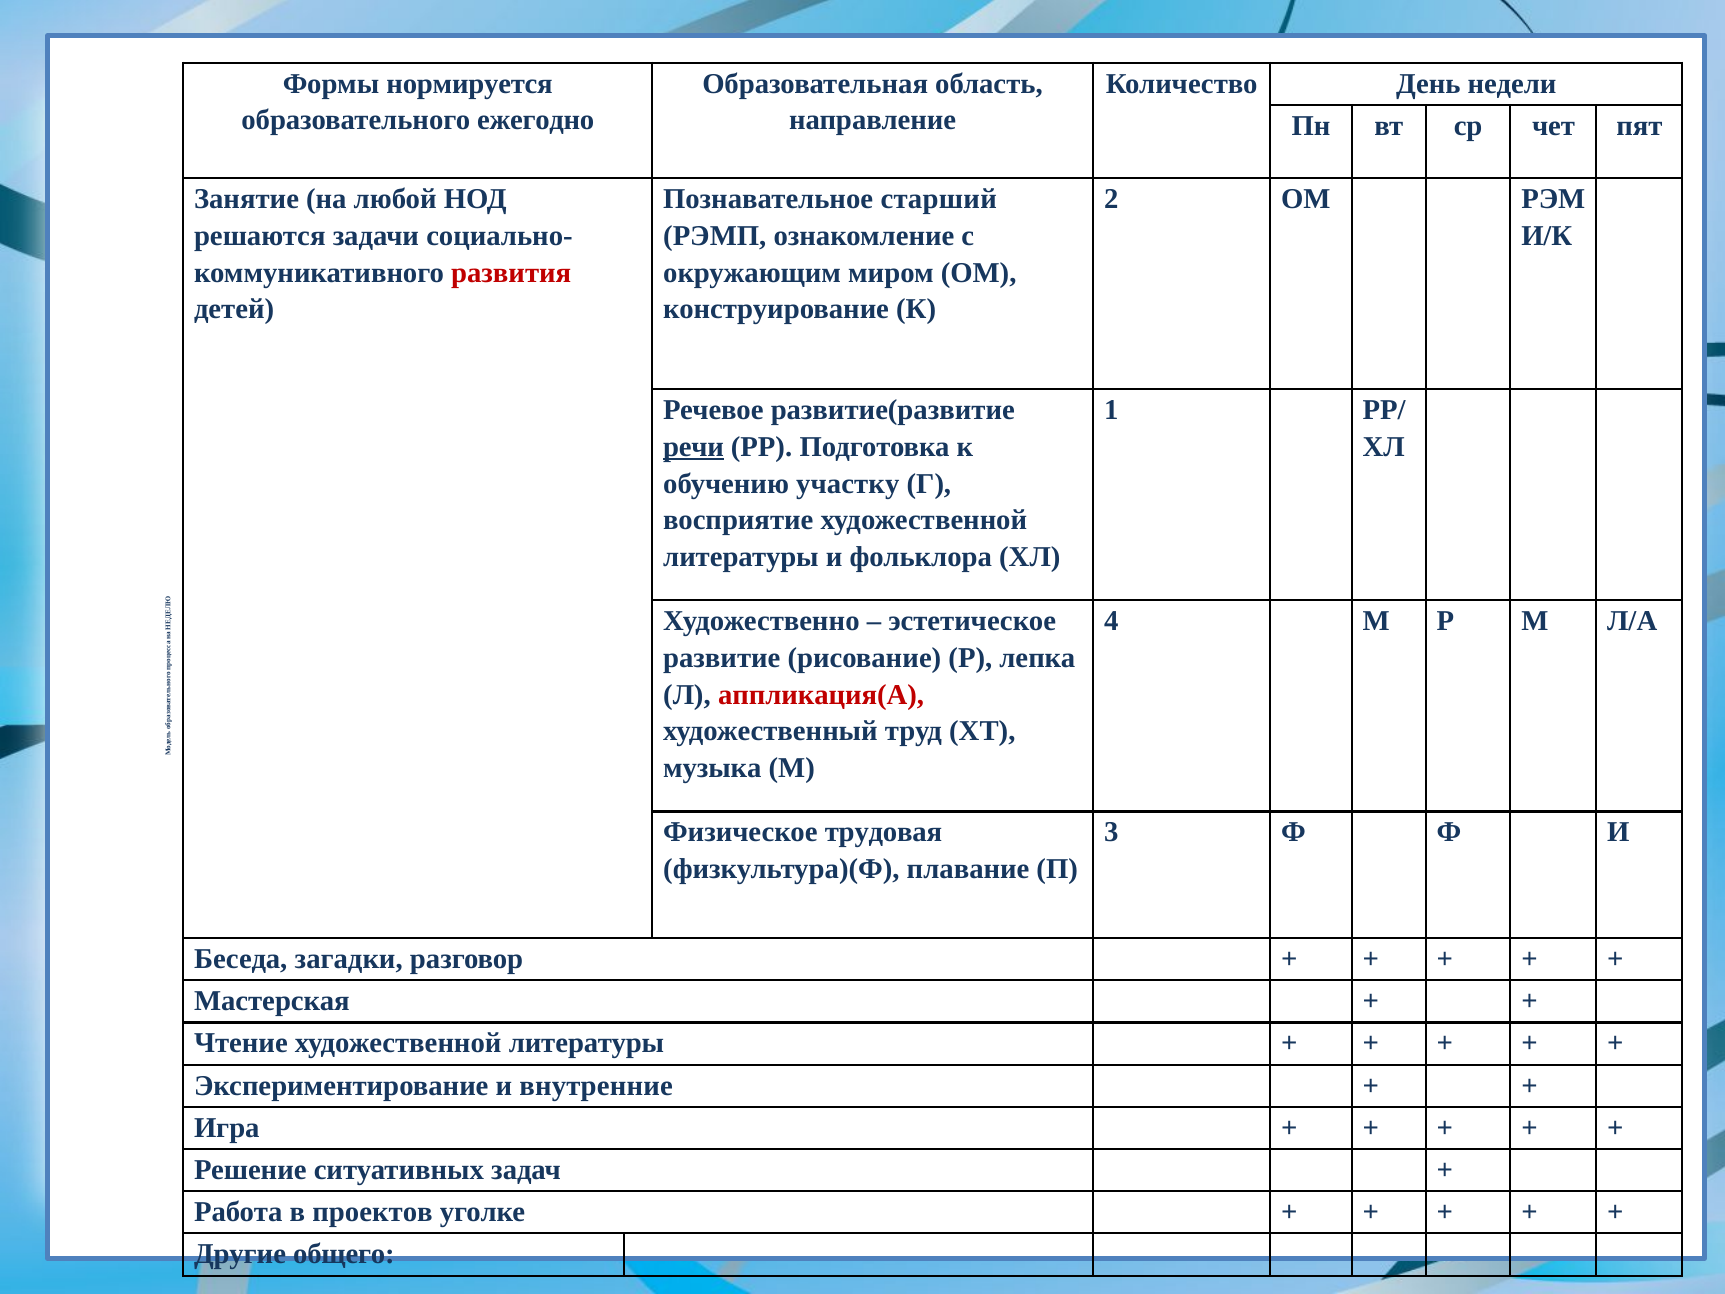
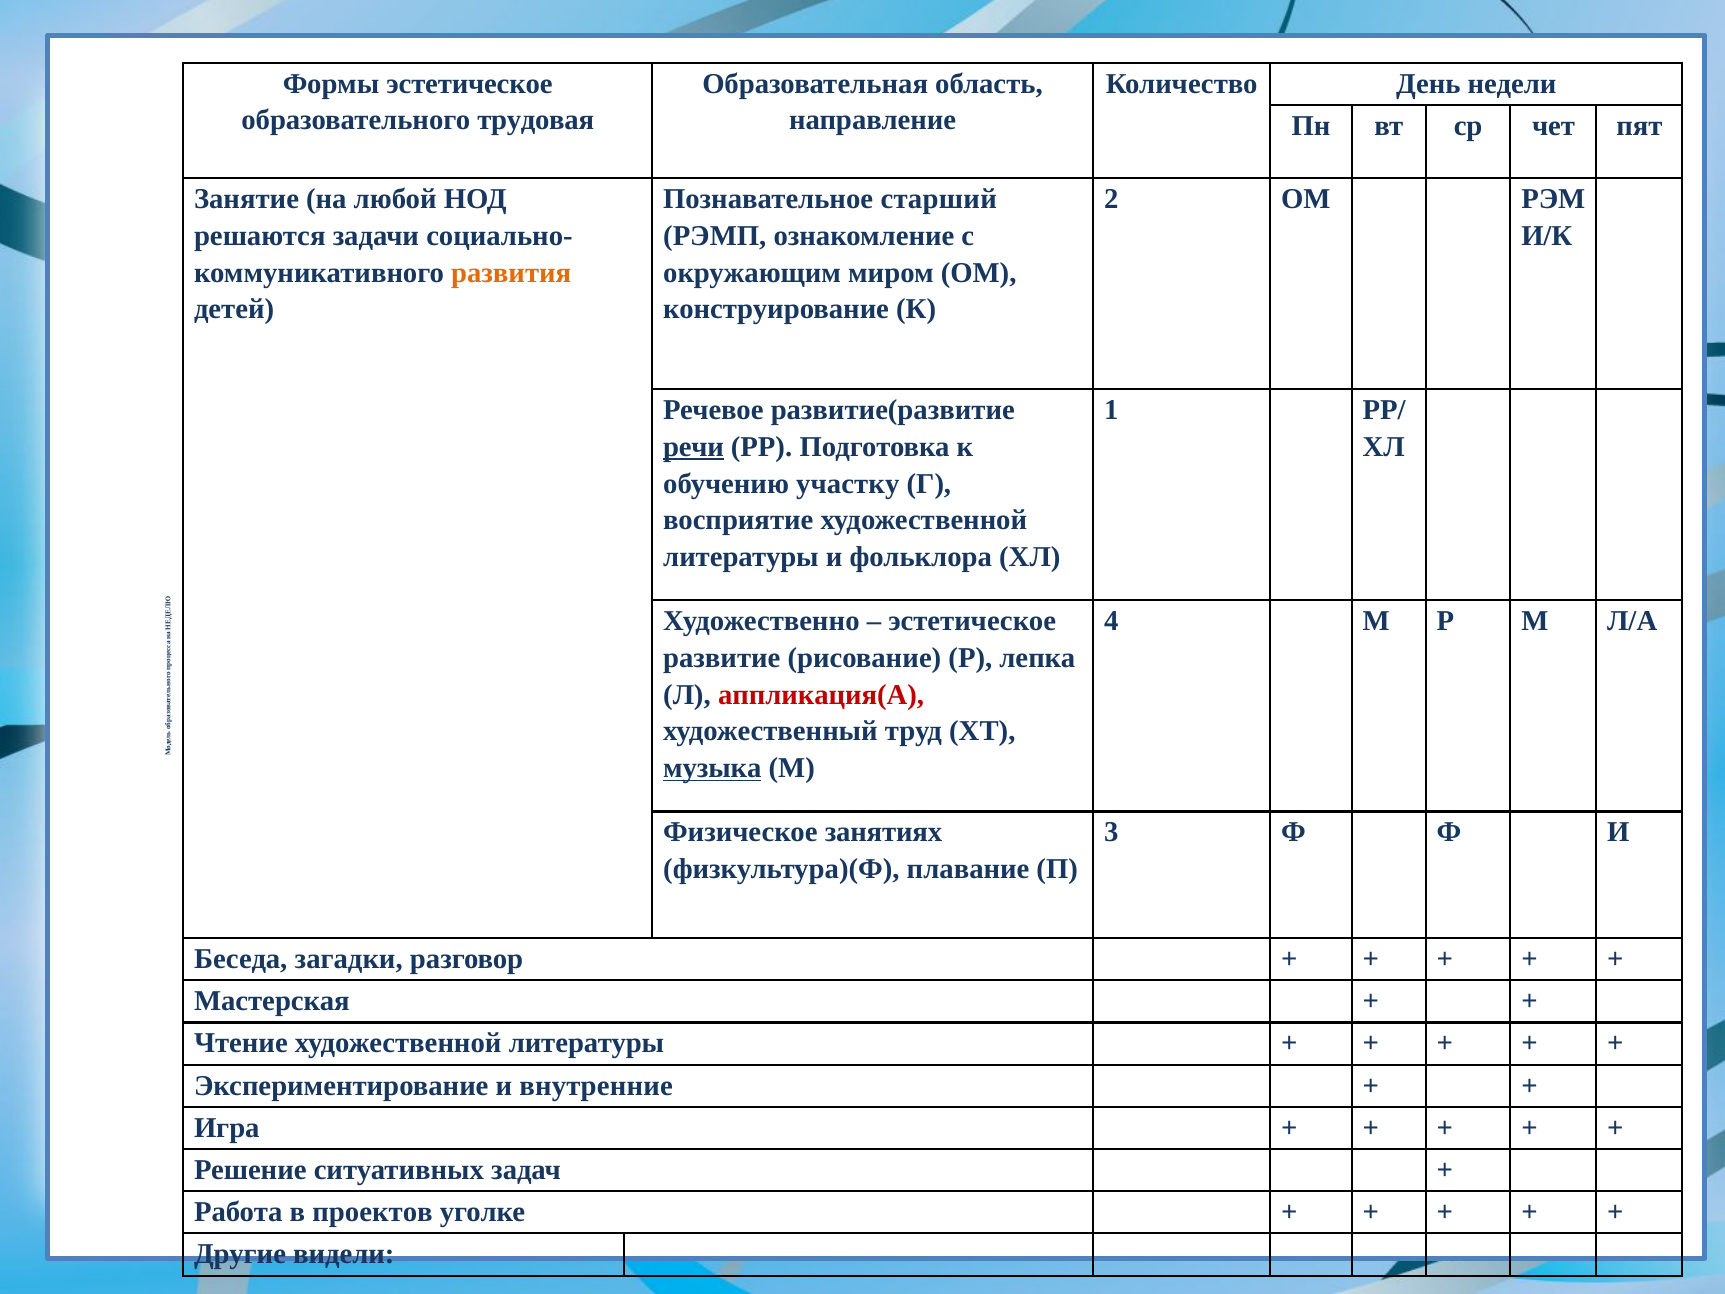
Формы нормируется: нормируется -> эстетическое (470, 84)
ежегодно: ежегодно -> трудовая (536, 120)
развития colour: red -> orange (511, 273)
музыка underline: none -> present (712, 768)
трудовая: трудовая -> занятиях (883, 832)
общего: общего -> видели (344, 1254)
